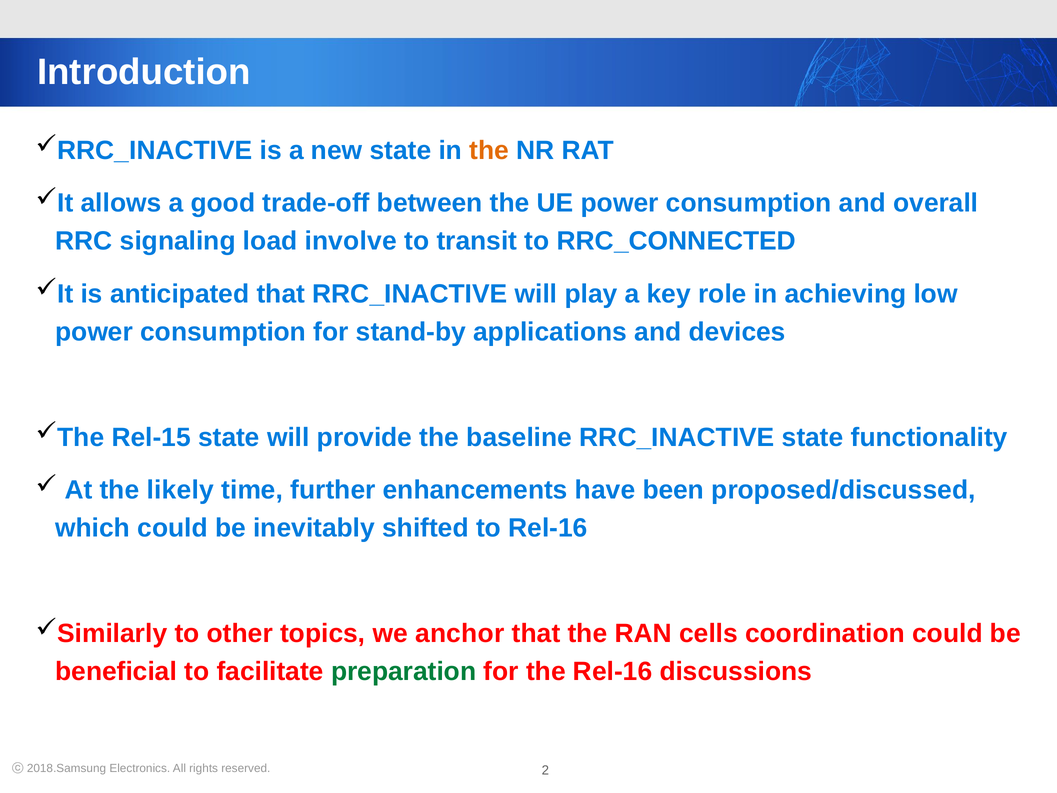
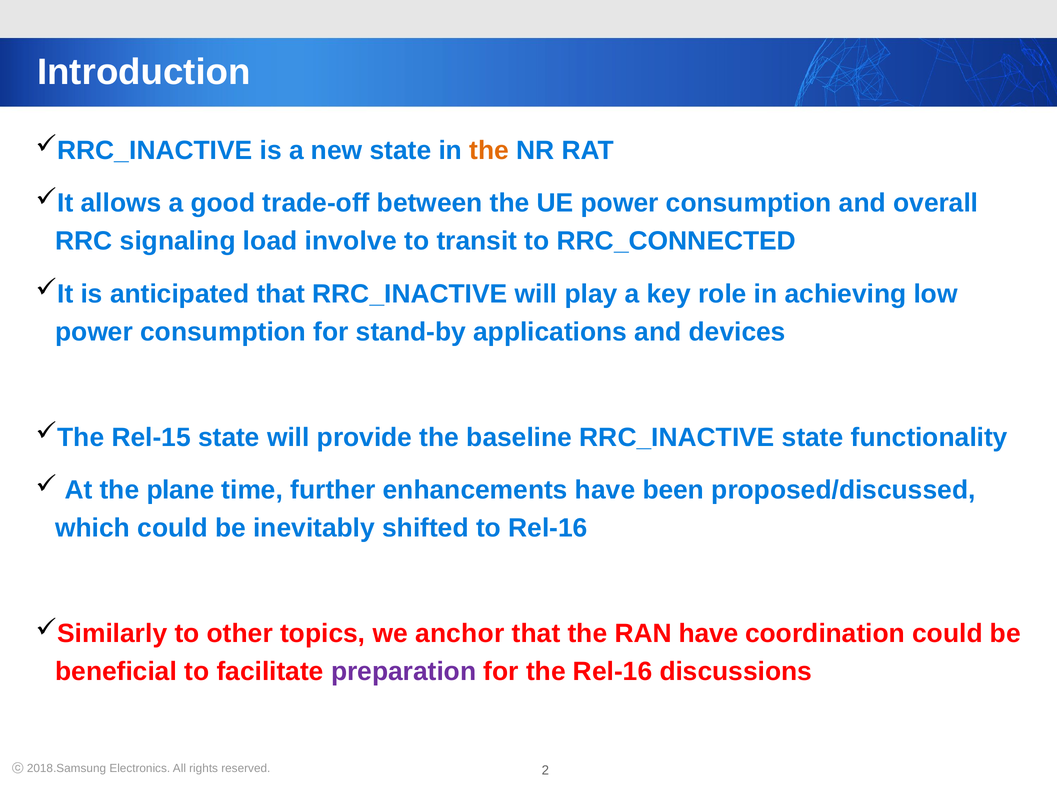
likely: likely -> plane (180, 490)
RAN cells: cells -> have (709, 634)
preparation colour: green -> purple (404, 672)
